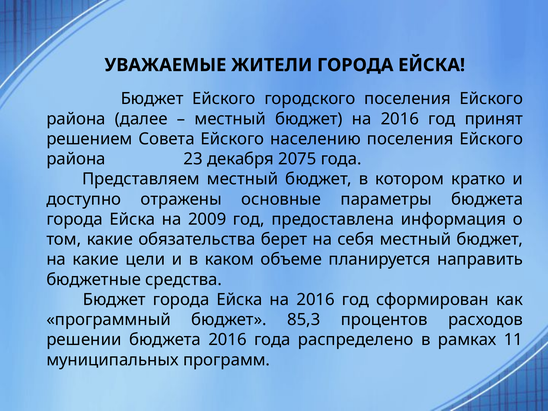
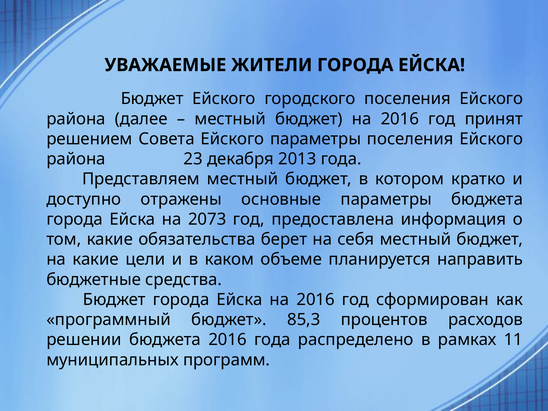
Ейского населению: населению -> параметры (316, 139)
2075: 2075 -> 2013 (297, 159)
2009: 2009 -> 2073 (207, 219)
